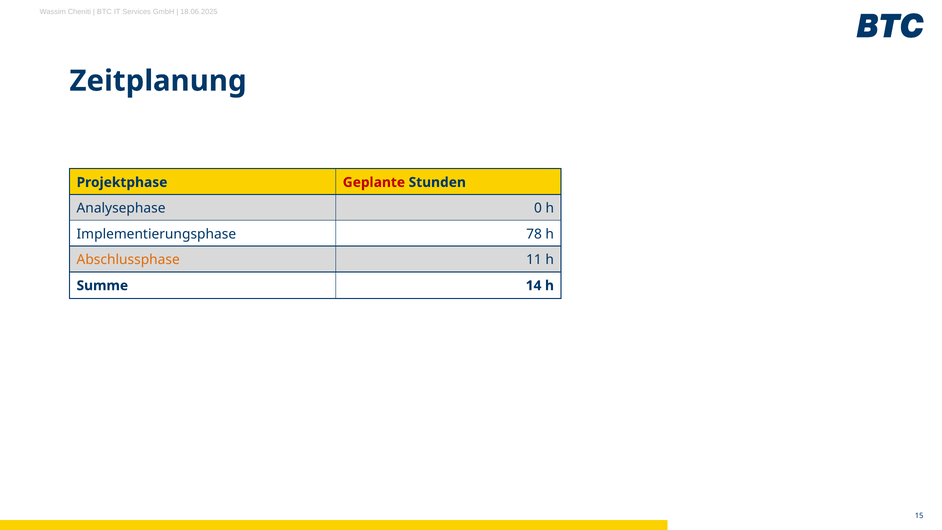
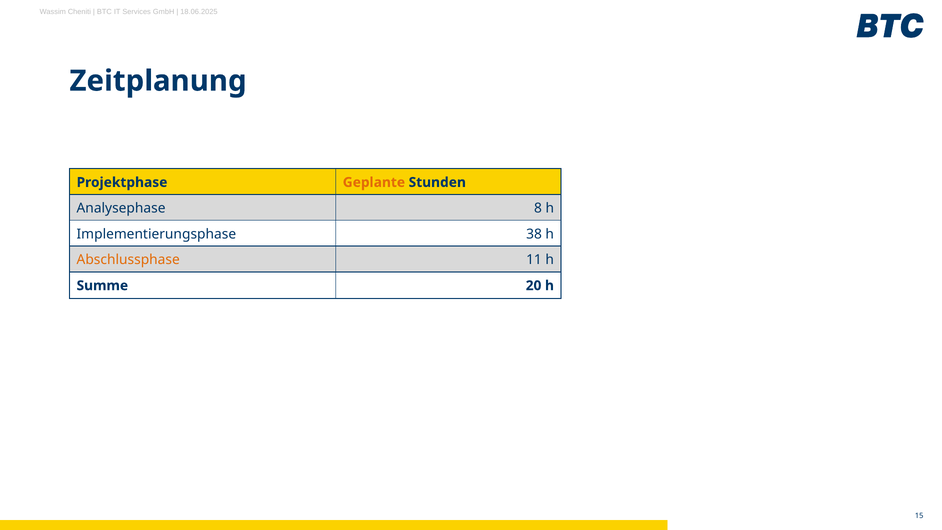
Geplante colour: red -> orange (374, 182)
0: 0 -> 8 (538, 208)
78: 78 -> 38 (534, 234)
14: 14 -> 20 (534, 286)
